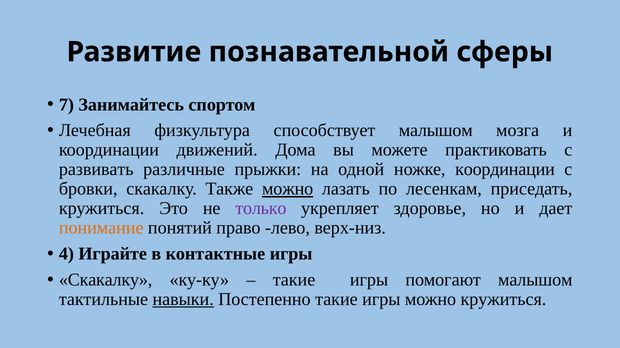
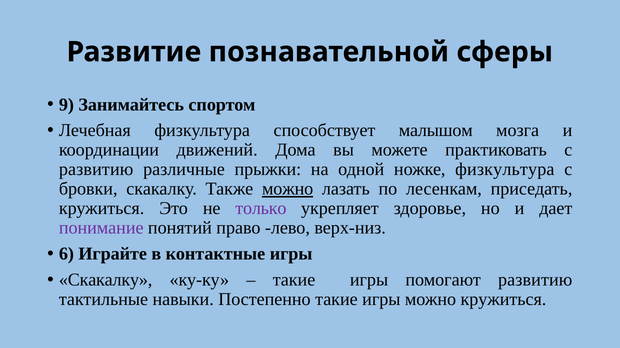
7: 7 -> 9 (66, 105)
развивать: развивать -> развитию (96, 170)
ножке координации: координации -> физкультура (505, 170)
понимание colour: orange -> purple (101, 228)
4: 4 -> 6 (66, 254)
помогают малышом: малышом -> развитию (535, 280)
навыки underline: present -> none (183, 300)
